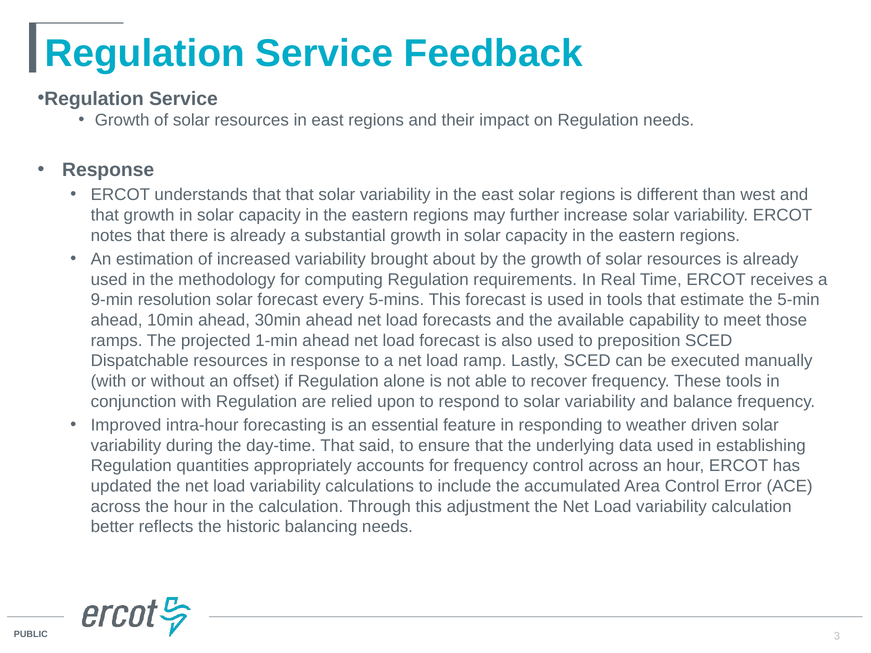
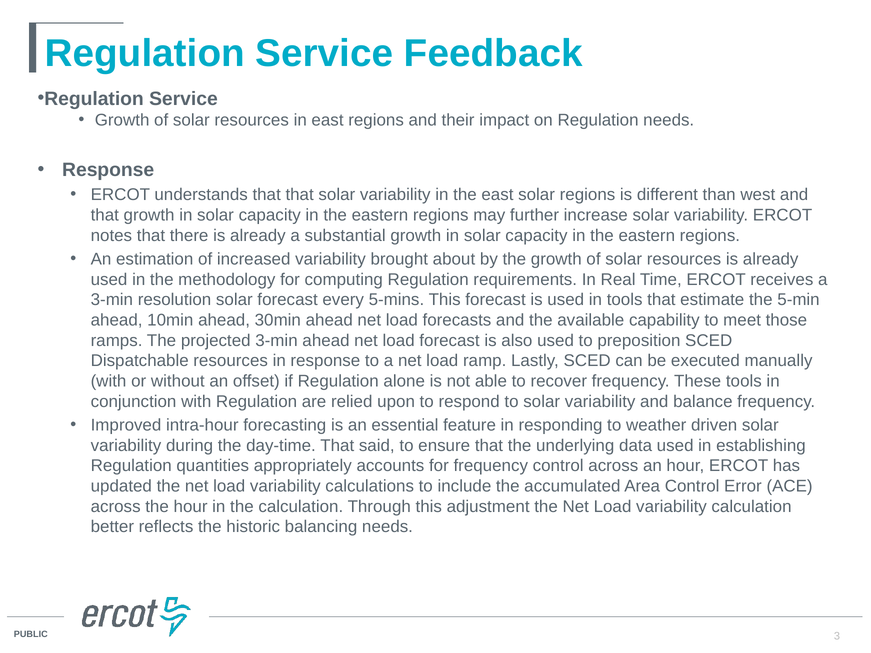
9-min: 9-min -> 3-min (112, 300)
projected 1-min: 1-min -> 3-min (276, 341)
